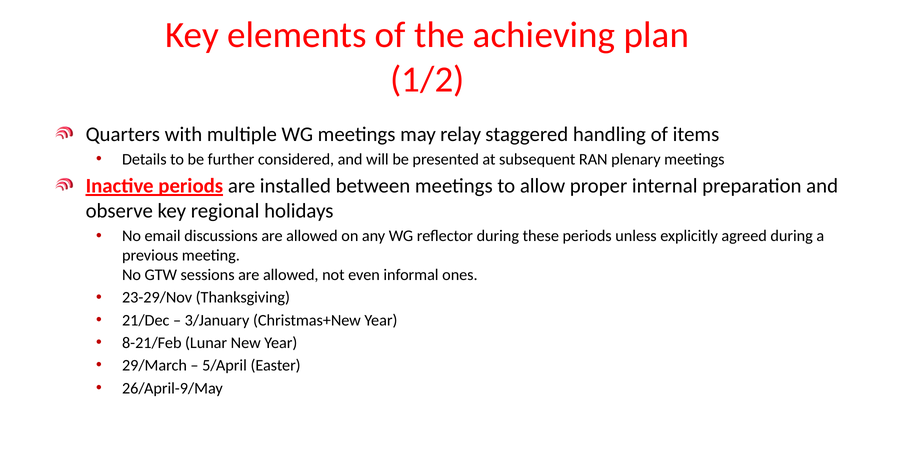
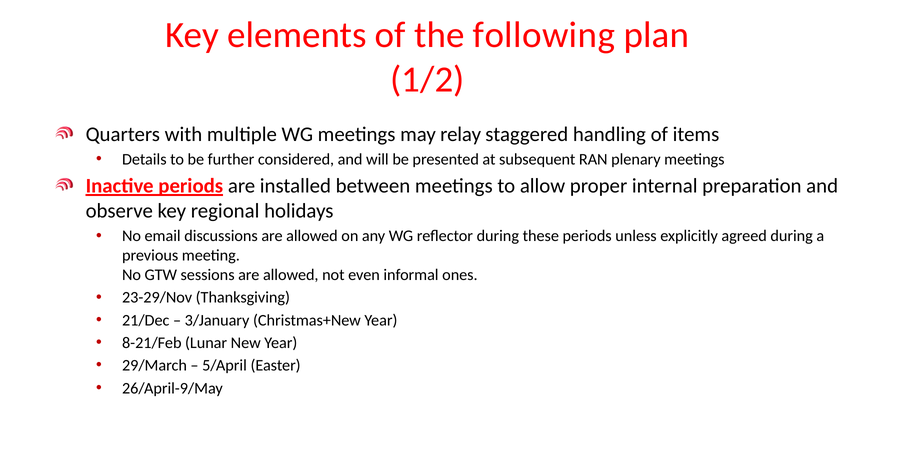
achieving: achieving -> following (544, 35)
